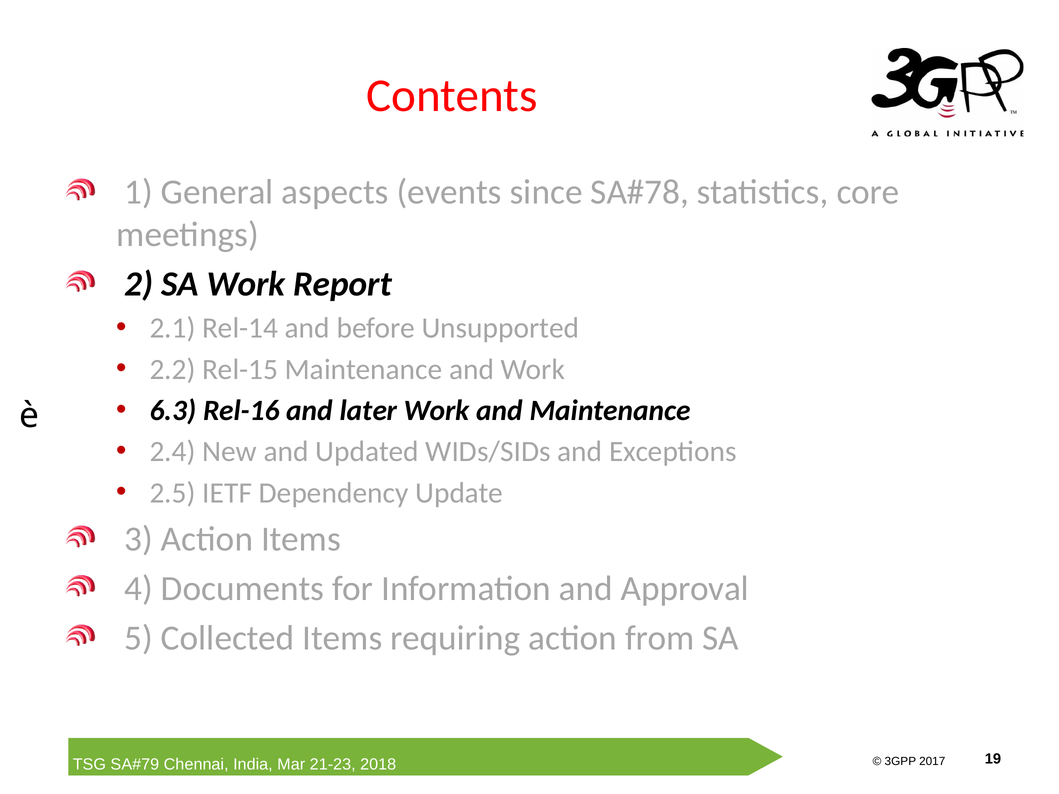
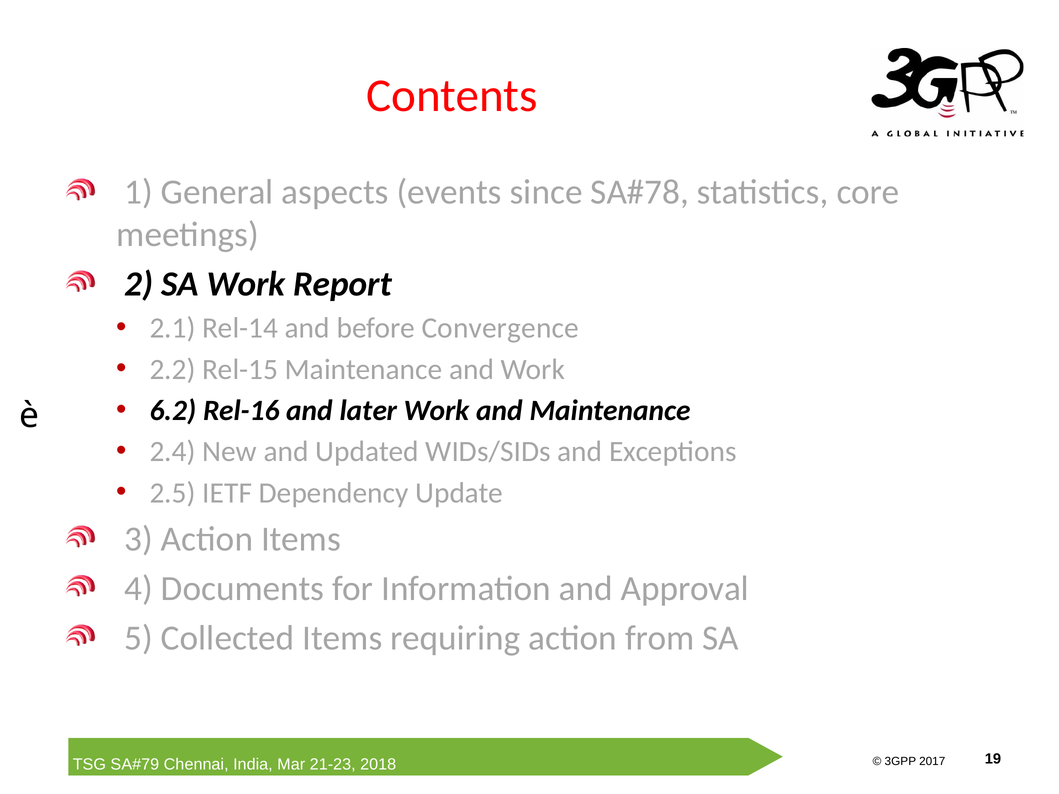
Unsupported: Unsupported -> Convergence (500, 328)
6.3: 6.3 -> 6.2 (173, 411)
